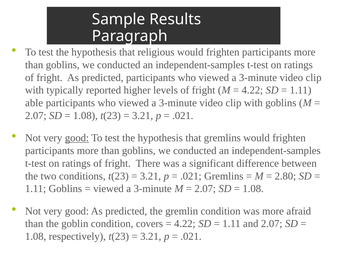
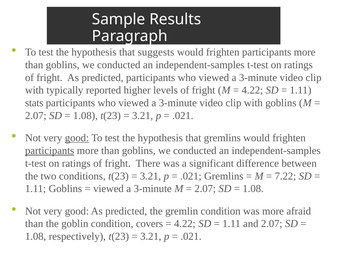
religious: religious -> suggests (156, 52)
able: able -> stats (34, 103)
participants underline: none -> present (50, 150)
2.80: 2.80 -> 7.22 (285, 176)
